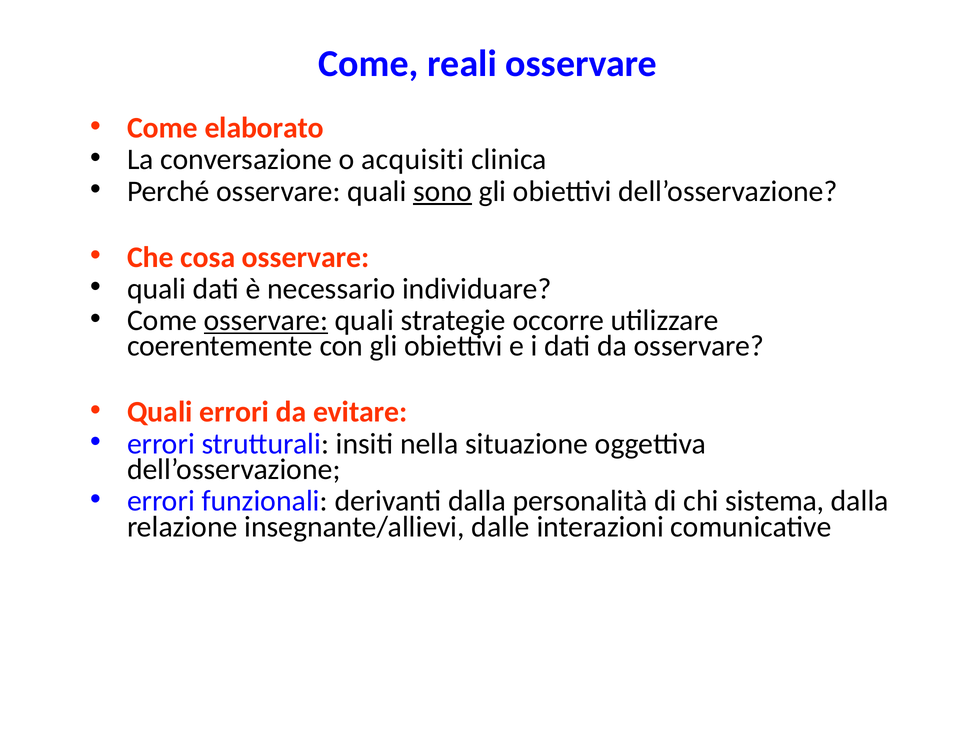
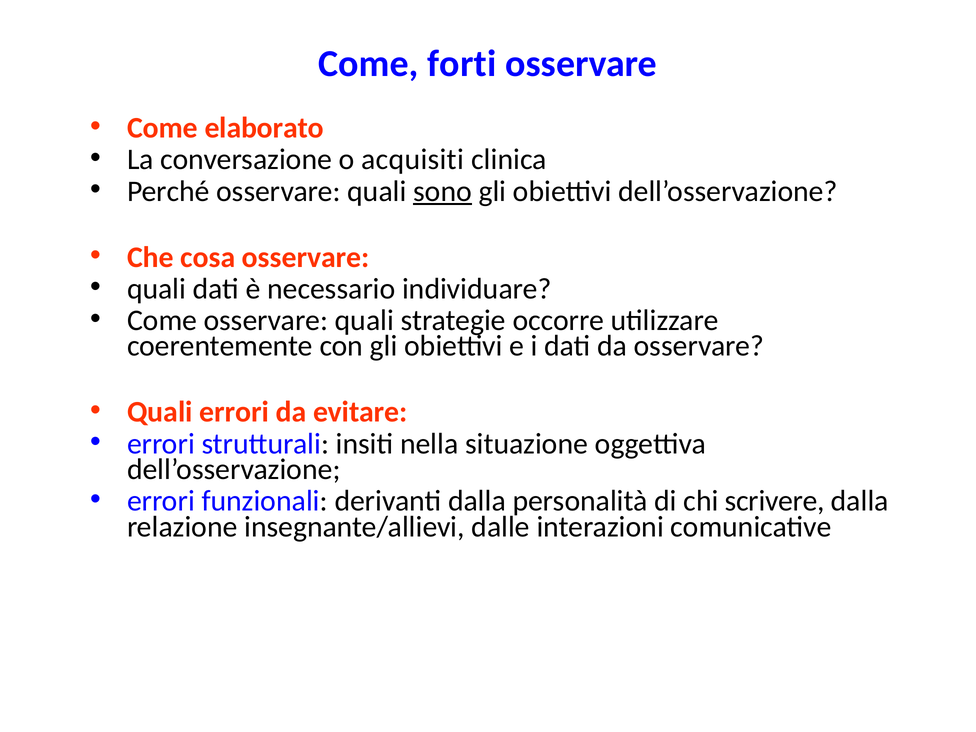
reali: reali -> forti (462, 64)
osservare underline: present -> none (266, 320)
sistema: sistema -> scrivere (775, 501)
